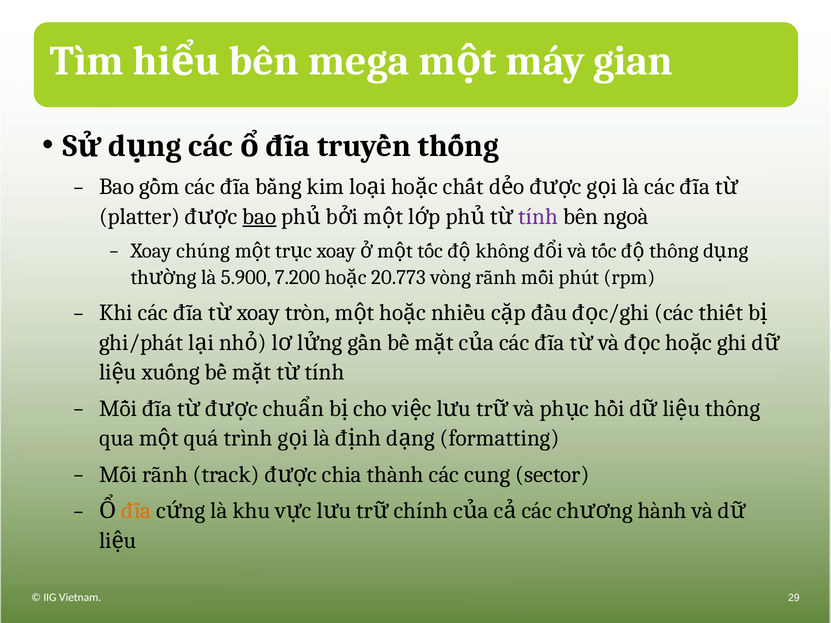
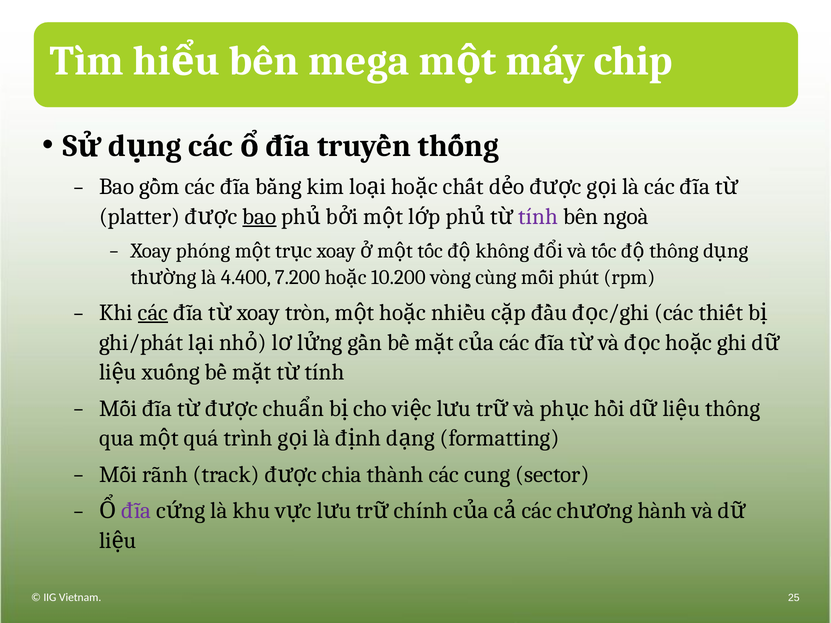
gian: gian -> chip (633, 61)
chúng: chúng -> phóng (203, 251)
5.900: 5.900 -> 4.400 (246, 278)
20.773: 20.773 -> 10.200 (398, 278)
vòng rãnh: rãnh -> cùng (496, 278)
các underline: none -> present (153, 313)
đĩa colour: orange -> purple (136, 511)
29: 29 -> 25 (794, 598)
